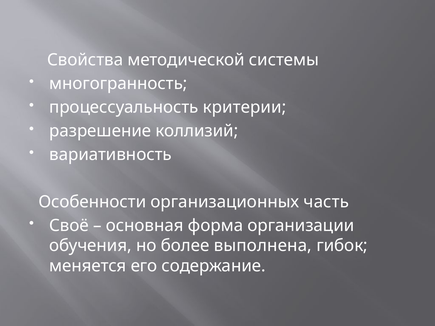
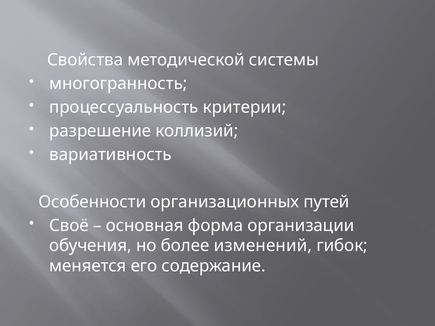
часть: часть -> путей (326, 202)
выполнена: выполнена -> изменений (263, 246)
